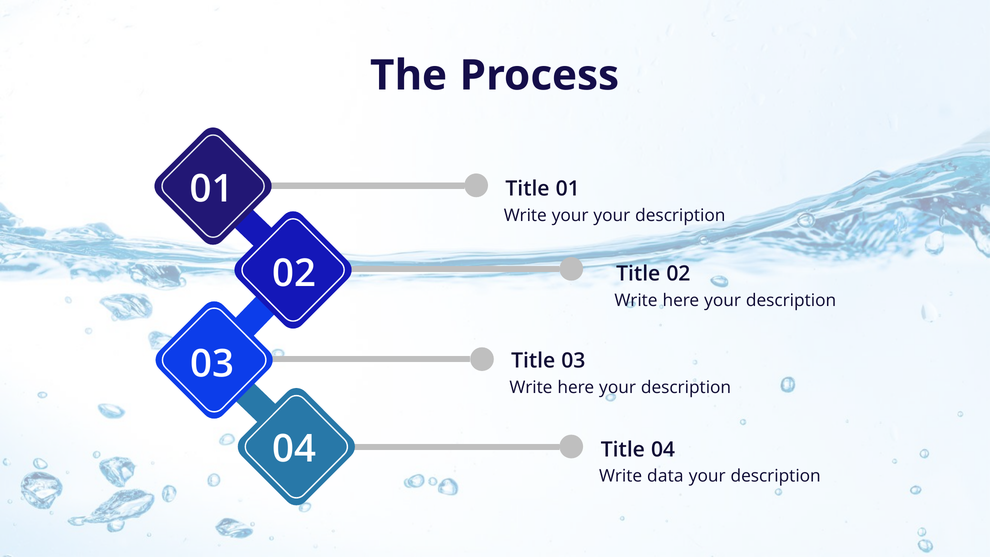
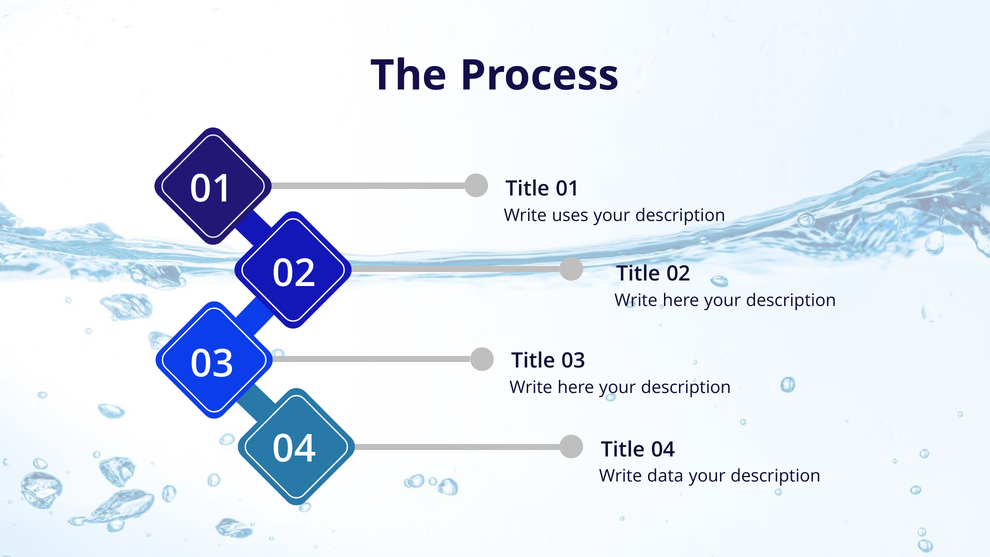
Write your: your -> uses (570, 215)
